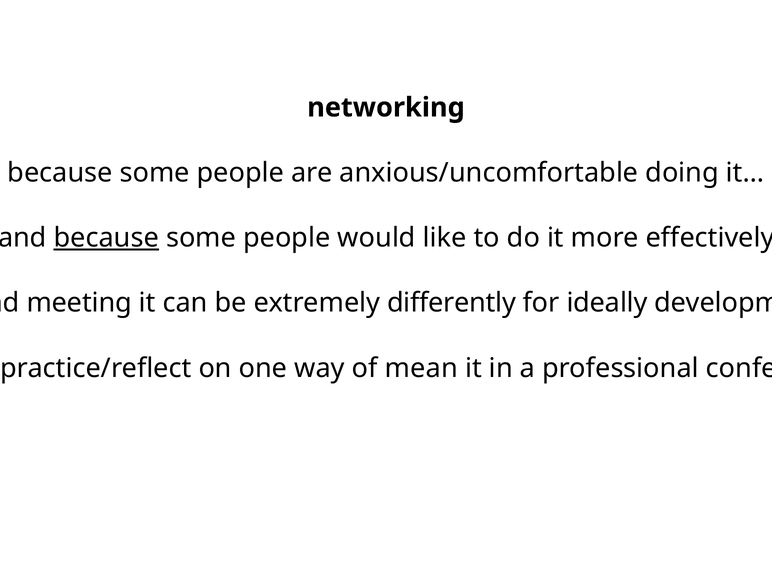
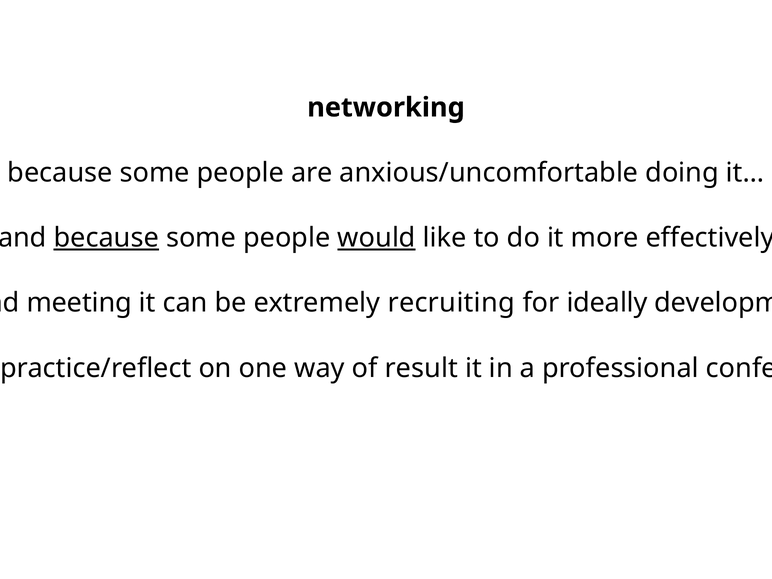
would underline: none -> present (377, 238)
differently: differently -> recruiting (451, 303)
mean: mean -> result (421, 368)
